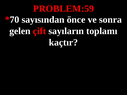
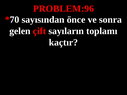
PROBLEM:59: PROBLEM:59 -> PROBLEM:96 (63, 9)
